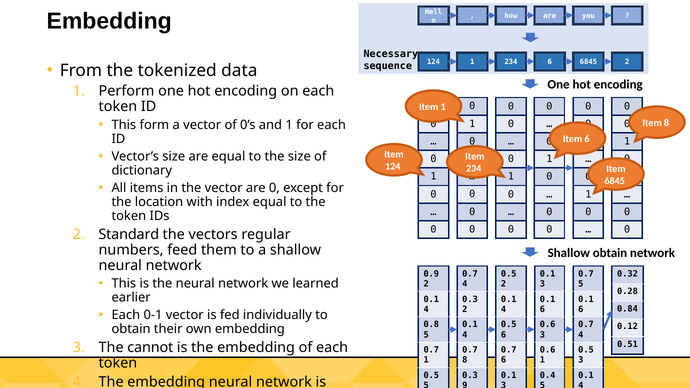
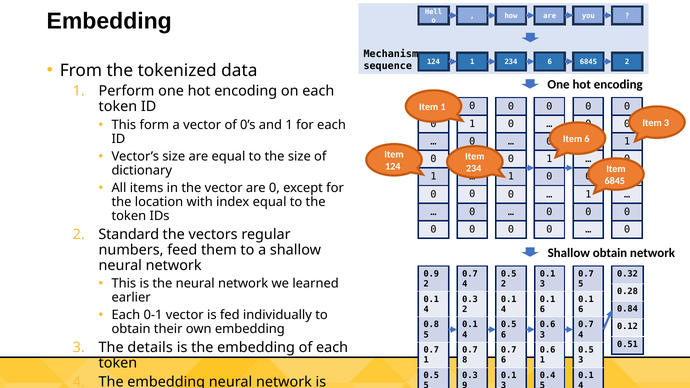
Necessary: Necessary -> Mechanism (391, 54)
Item 8: 8 -> 3 (667, 123)
cannot: cannot -> details (150, 348)
